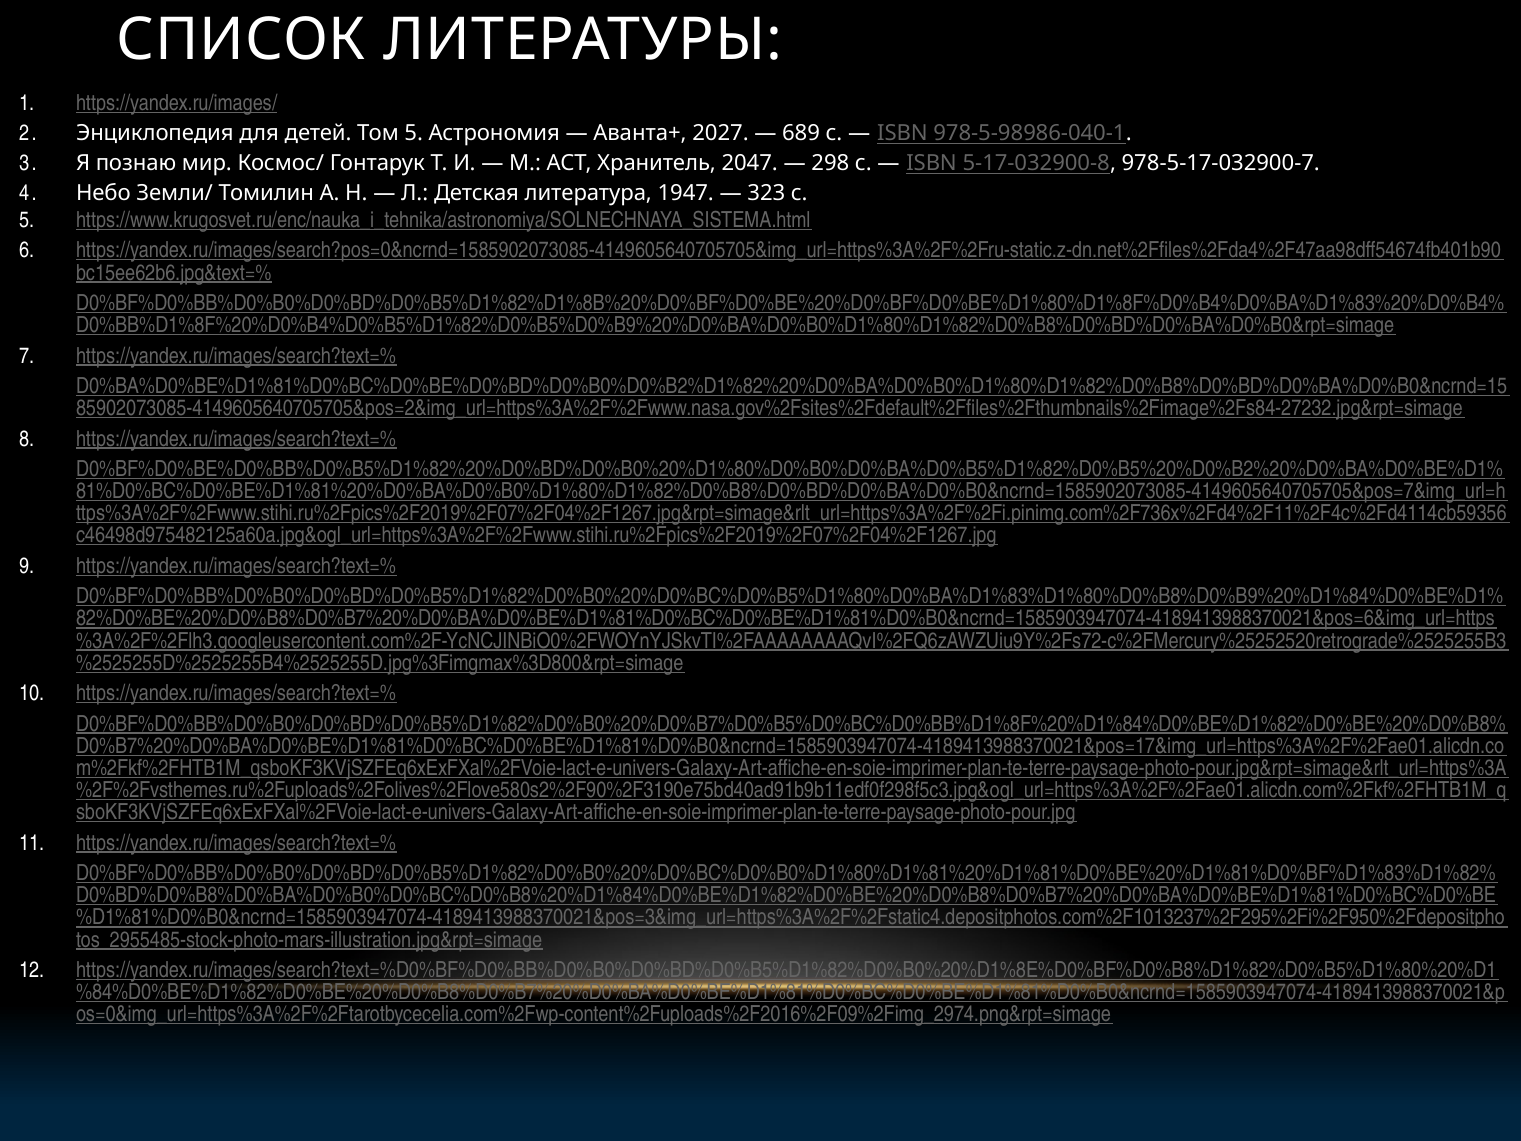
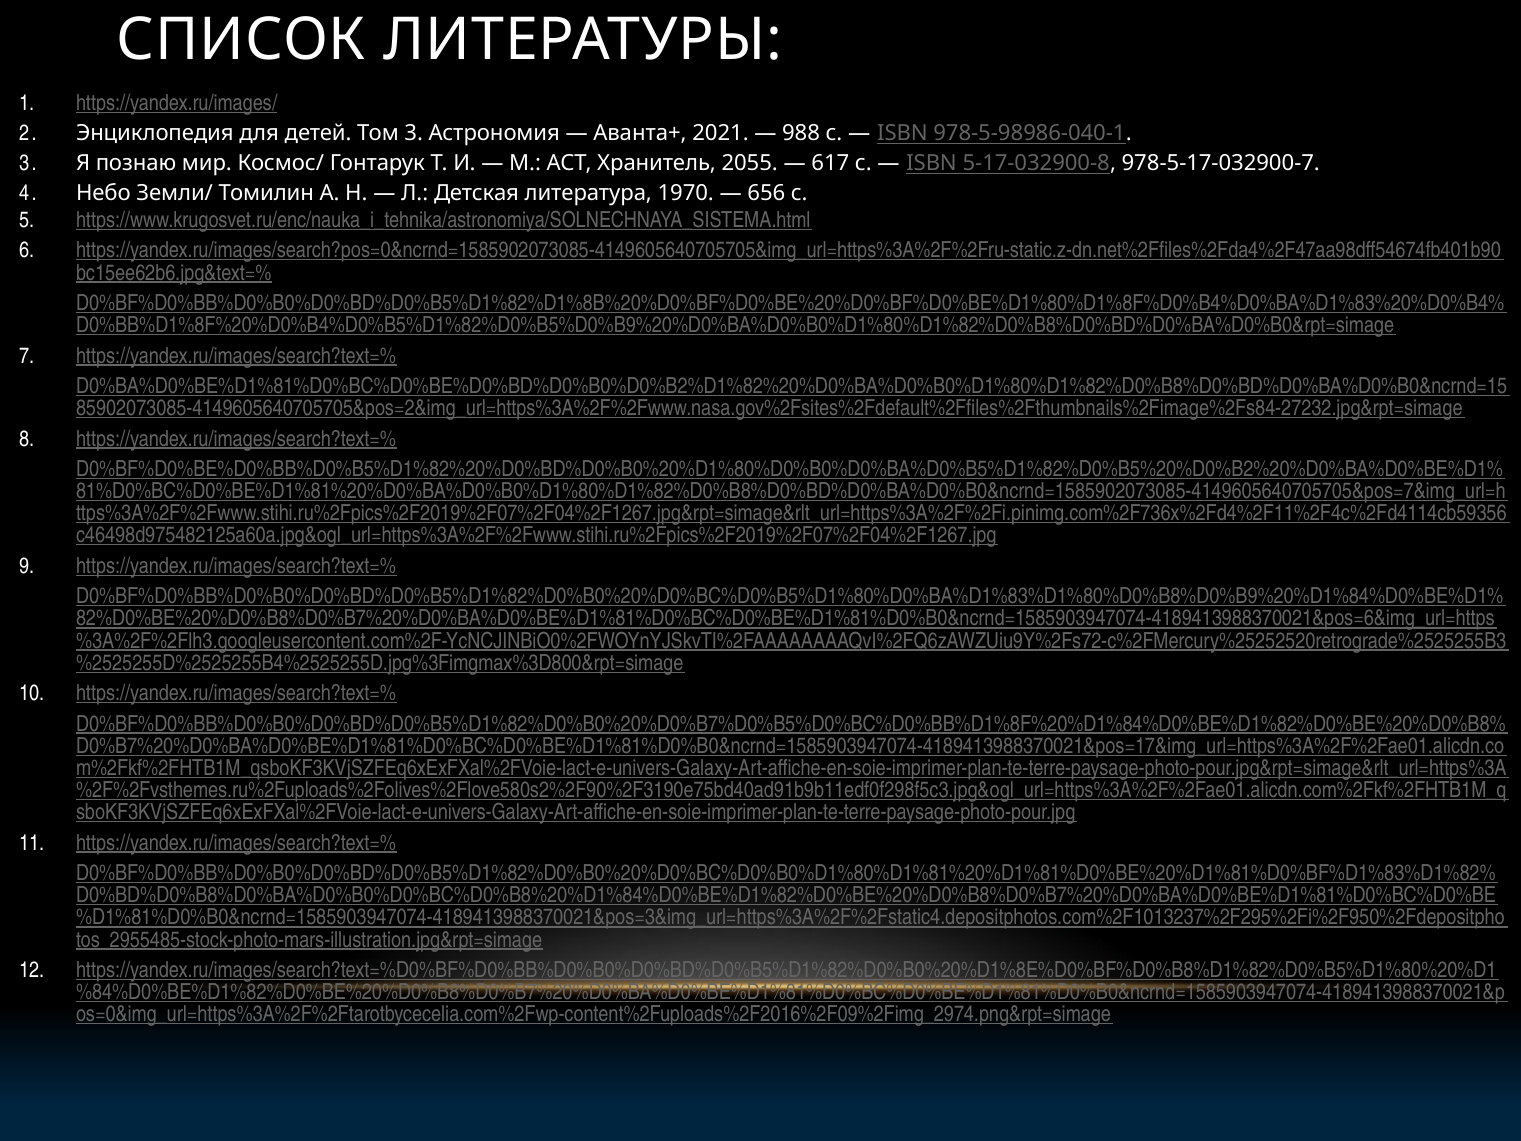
Том 5: 5 -> 3 (414, 134)
2027: 2027 -> 2021 (721, 134)
689: 689 -> 988 (801, 134)
2047: 2047 -> 2055 (750, 164)
298: 298 -> 617 (830, 164)
1947: 1947 -> 1970 (686, 193)
323: 323 -> 656 (766, 193)
